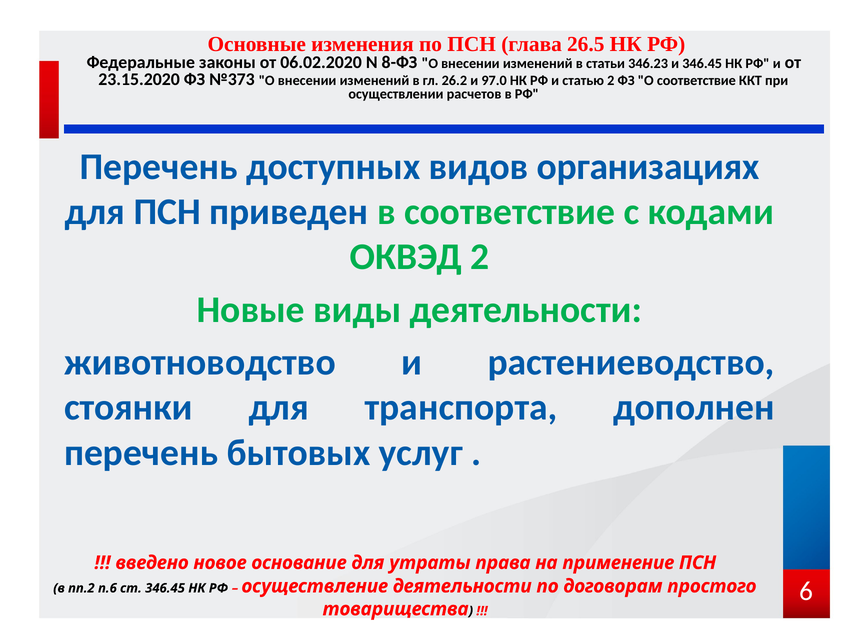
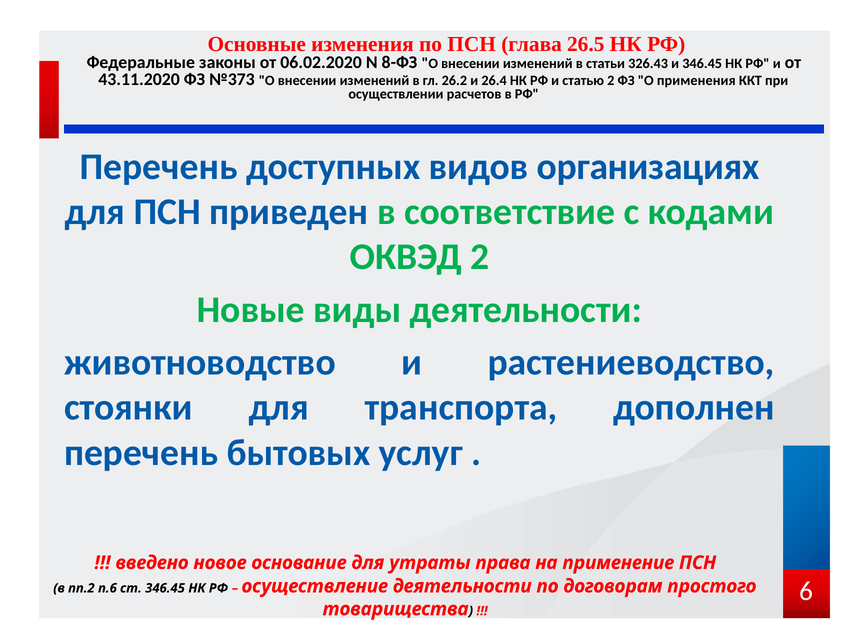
346.23: 346.23 -> 326.43 (648, 63)
23.15.2020: 23.15.2020 -> 43.11.2020 (139, 79)
97.0: 97.0 -> 26.4 (494, 80)
О соответствие: соответствие -> применения (696, 80)
